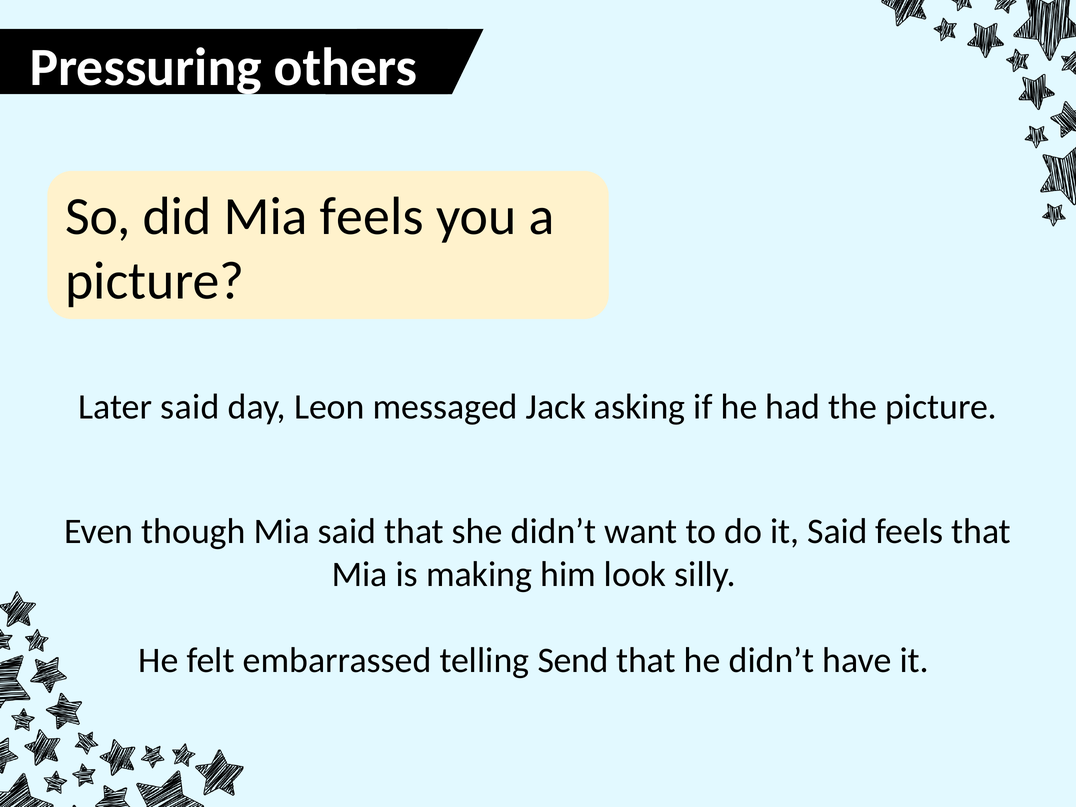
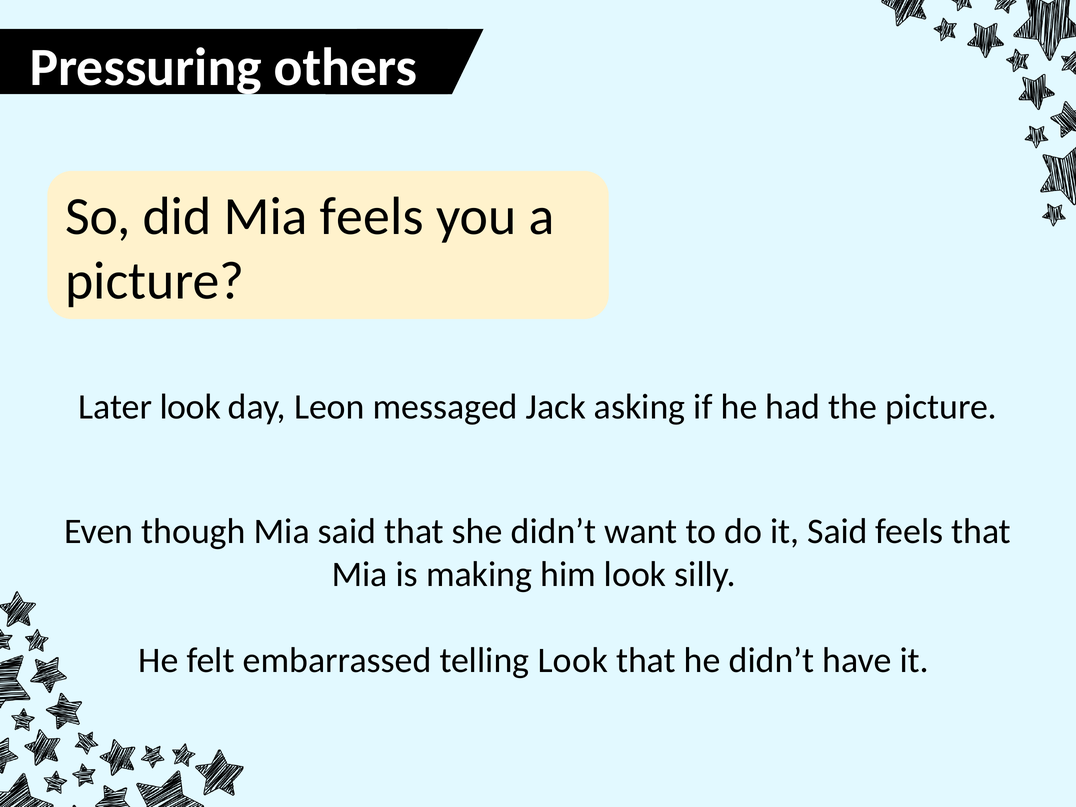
Later said: said -> look (190, 407)
telling Send: Send -> Look (573, 660)
